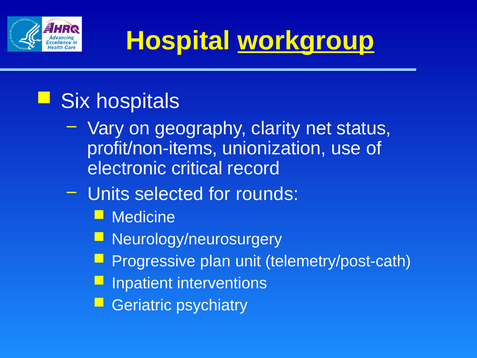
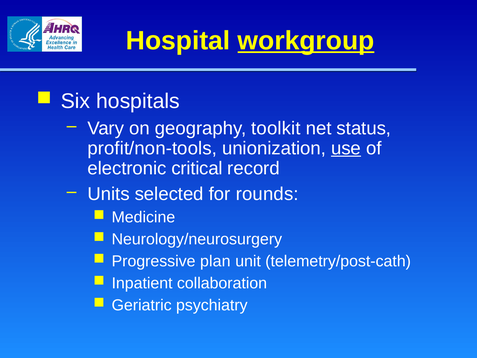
clarity: clarity -> toolkit (276, 128)
profit/non-items: profit/non-items -> profit/non-tools (152, 148)
use underline: none -> present (346, 148)
interventions: interventions -> collaboration (222, 283)
